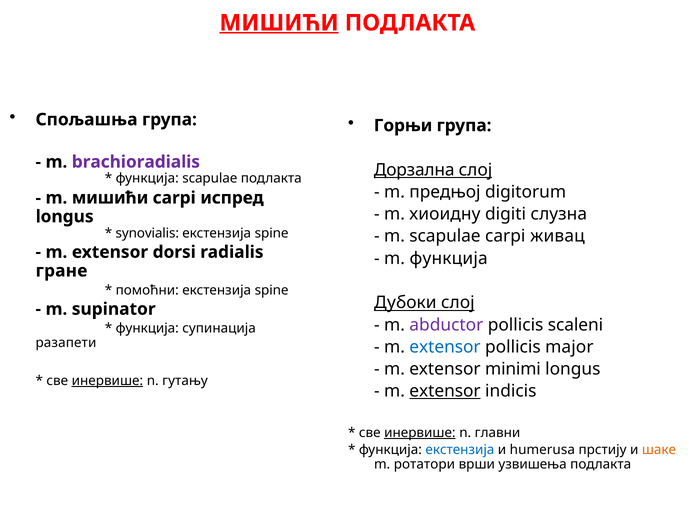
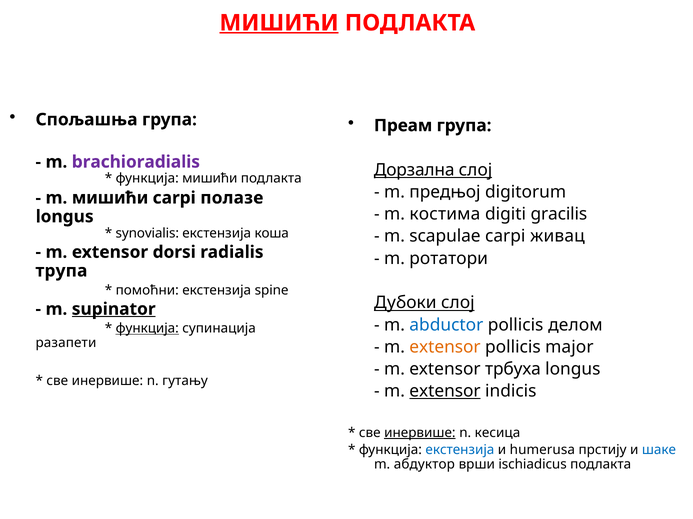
Горњи: Горњи -> Преам (403, 126)
функција scapulae: scapulae -> мишићи (210, 179)
испред: испред -> полазе (232, 198)
хиоидну: хиоидну -> костима (445, 214)
слузна: слузна -> gracilis (559, 214)
spine: spine -> коша (272, 234)
m функција: функција -> ротатори (449, 259)
гране: гране -> трупа (61, 271)
supinator underline: none -> present (114, 309)
abductor colour: purple -> blue (446, 325)
scaleni: scaleni -> делом (575, 325)
функција underline: none -> present (147, 329)
extensor colour: blue -> orange (445, 347)
minimi: minimi -> трбуха (513, 370)
инервише underline: present -> none (107, 381)
главни: главни -> кесица (497, 433)
шаке colour: orange -> blue (659, 451)
ротатори: ротатори -> абдуктор (424, 465)
узвишења: узвишења -> ischiadicus (533, 465)
